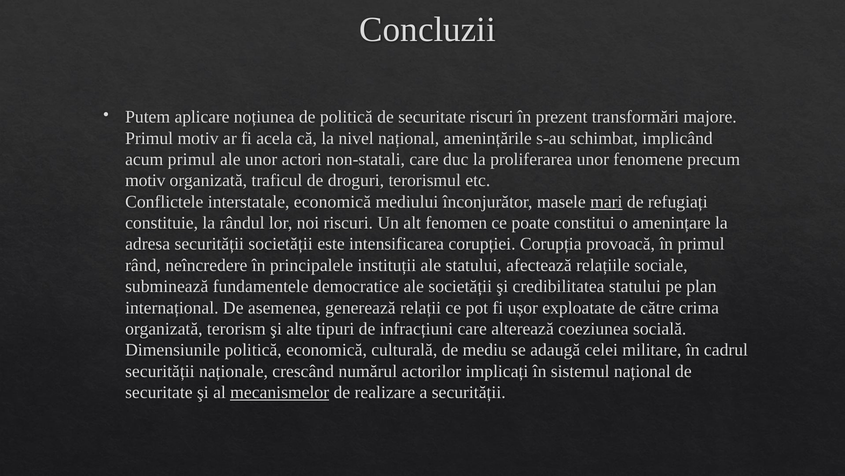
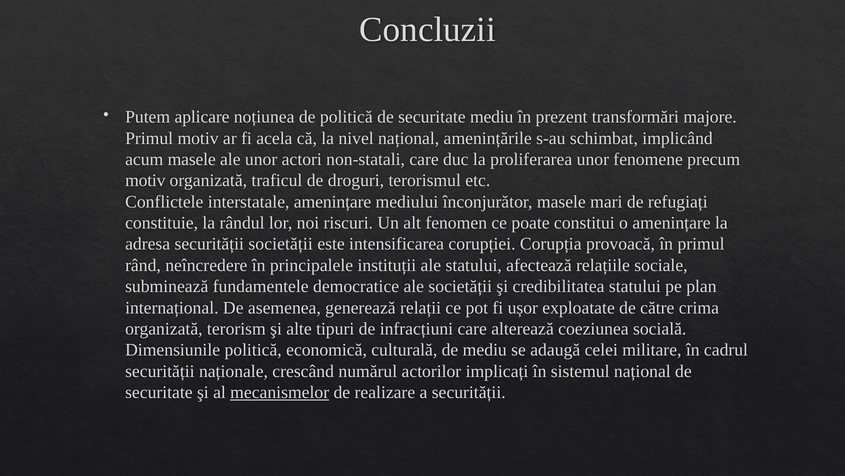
securitate riscuri: riscuri -> mediu (492, 117)
acum primul: primul -> masele (192, 159)
interstatale economică: economică -> amenințare (333, 202)
mari underline: present -> none (606, 202)
